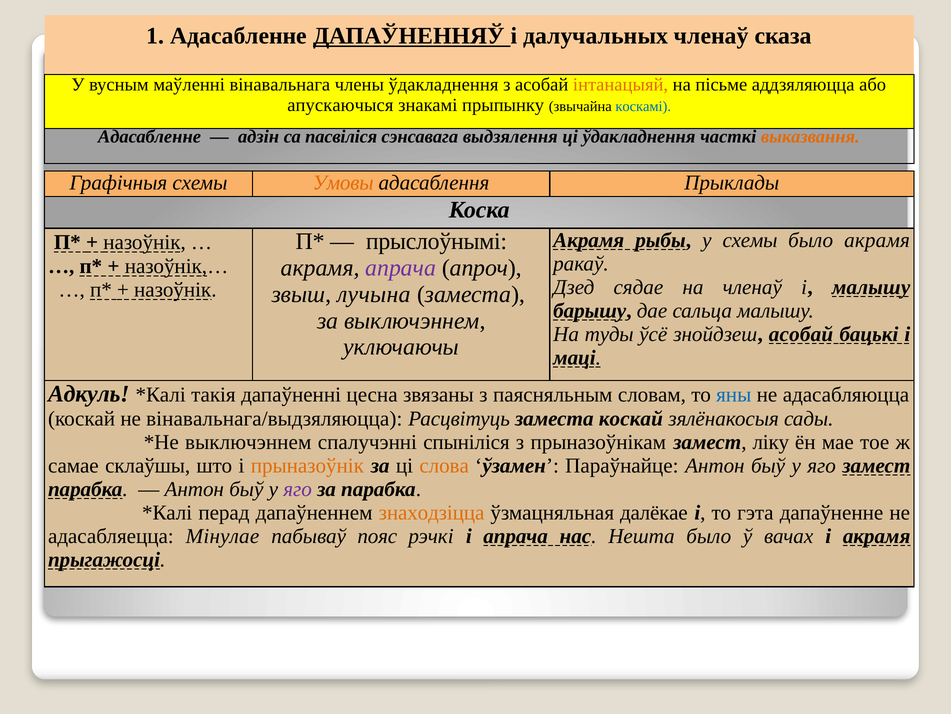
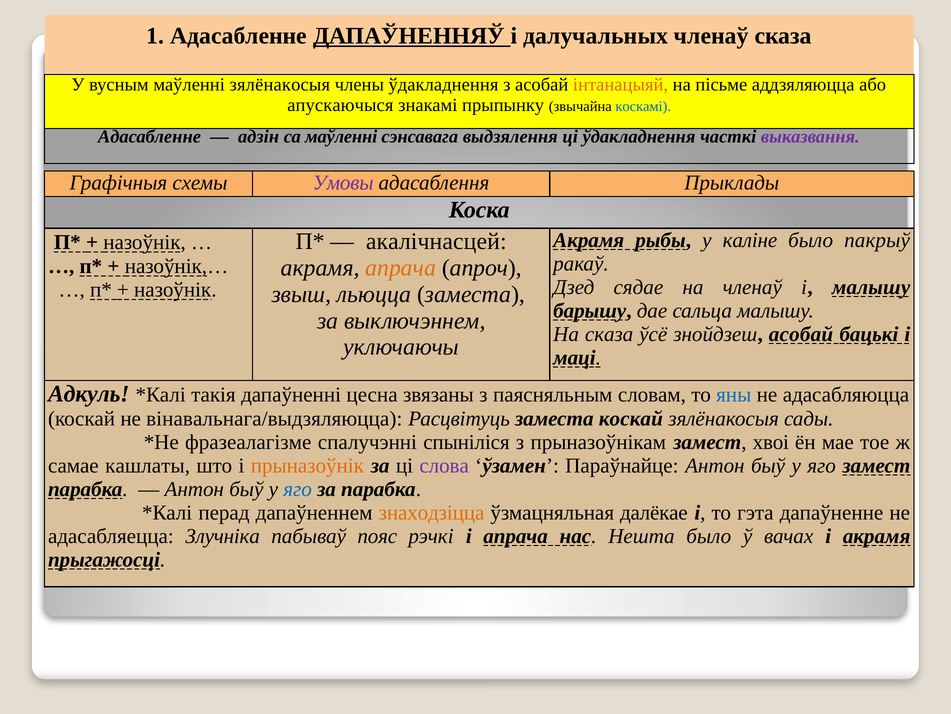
маўленні вінавальнага: вінавальнага -> зялёнакосыя (280, 85)
са пасвіліся: пасвіліся -> маўленні (341, 137)
выказвання colour: orange -> purple (810, 137)
Умовы colour: orange -> purple (343, 183)
у схемы: схемы -> каліне (750, 240)
было акрамя: акрамя -> пакрыў (877, 240)
прыслоўнымі: прыслоўнымі -> акалічнасцей (436, 241)
апрача colour: purple -> orange (401, 268)
лучына: лучына -> льюцца (374, 294)
На туды: туды -> сказа (609, 334)
выключэннем: выключэннем -> фразеалагізме (248, 442)
ліку: ліку -> хвоі (771, 442)
склаўшы: склаўшы -> кашлаты (148, 465)
слова colour: orange -> purple (444, 465)
яго colour: purple -> blue (298, 489)
Мінулае: Мінулае -> Злучніка (223, 536)
